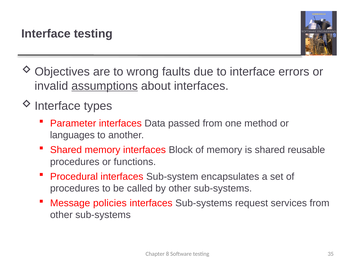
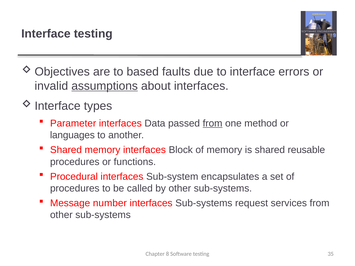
wrong: wrong -> based (143, 72)
from underline: none -> present (213, 123)
policies: policies -> number (110, 203)
